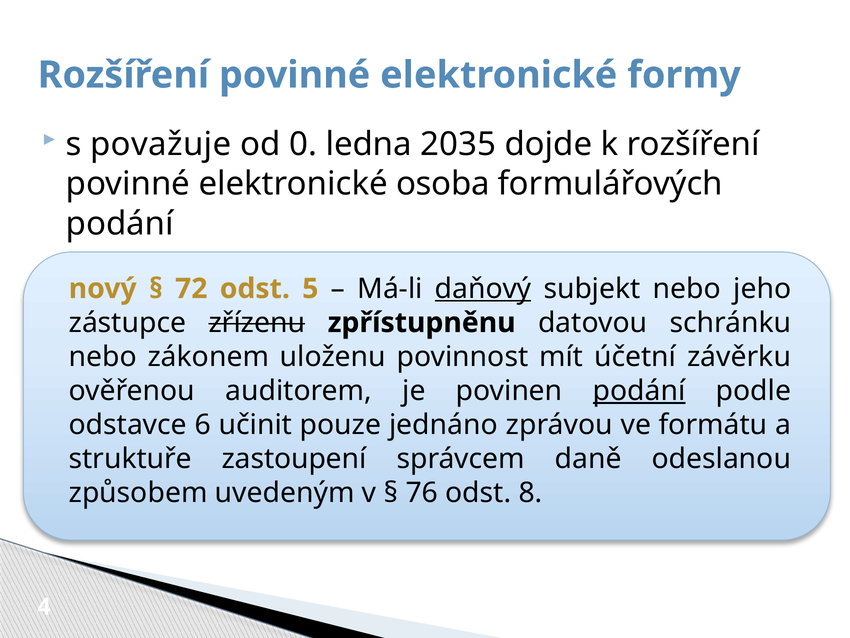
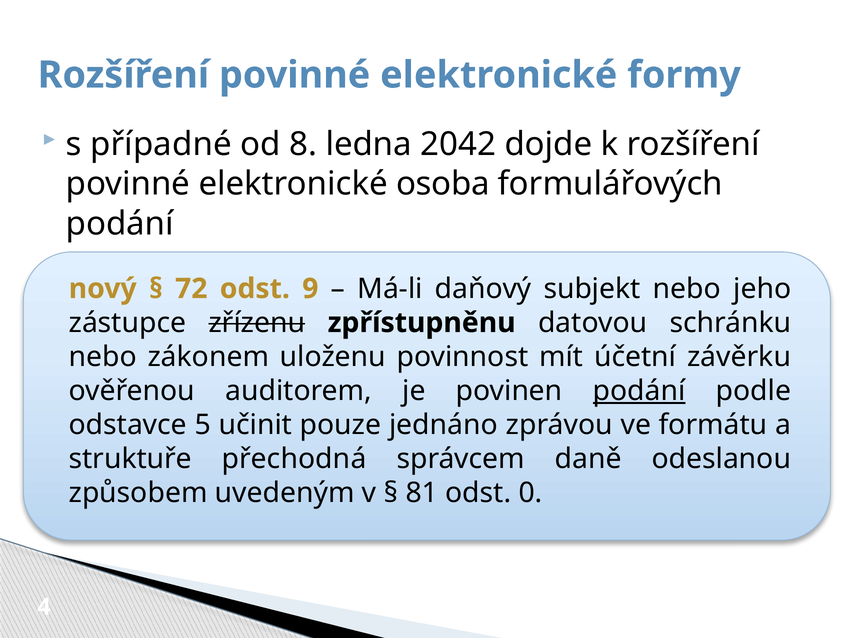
považuje: považuje -> případné (161, 144)
0: 0 -> 8 (303, 144)
2035: 2035 -> 2042 (458, 144)
5: 5 -> 9 (310, 288)
daňový underline: present -> none (483, 288)
6: 6 -> 5 (203, 424)
zastoupení: zastoupení -> přechodná (294, 458)
76: 76 -> 81 (422, 492)
8: 8 -> 0 (530, 492)
